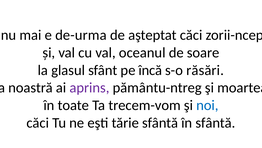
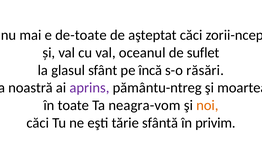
de-urma: de-urma -> de-toate (81, 35)
soare: soare -> suflet (203, 52)
trecem-vom: trecem-vom -> neagra-vom (144, 105)
noi colour: blue -> orange (207, 105)
în sfântă: sfântă -> privim (215, 122)
